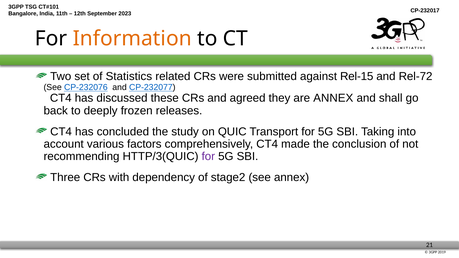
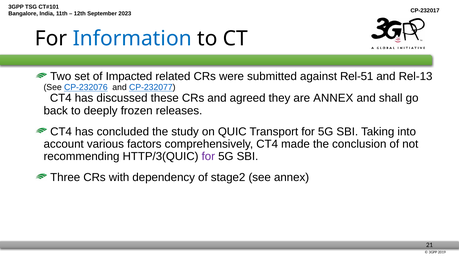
Information colour: orange -> blue (132, 39)
Statistics: Statistics -> Impacted (129, 77)
Rel-15: Rel-15 -> Rel-51 (357, 77)
Rel-72: Rel-72 -> Rel-13 (416, 77)
